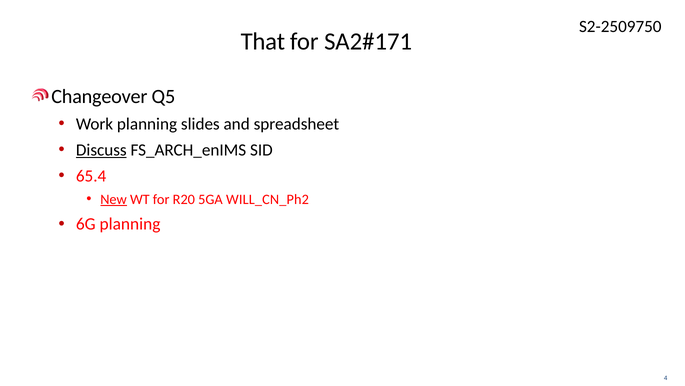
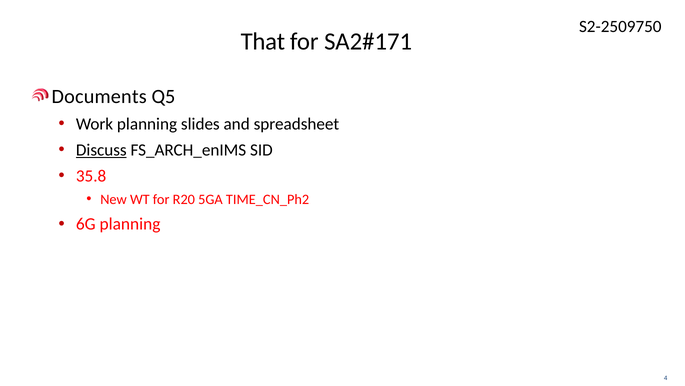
Changeover: Changeover -> Documents (99, 96)
65.4: 65.4 -> 35.8 (91, 176)
New underline: present -> none (114, 199)
WILL_CN_Ph2: WILL_CN_Ph2 -> TIME_CN_Ph2 (268, 199)
